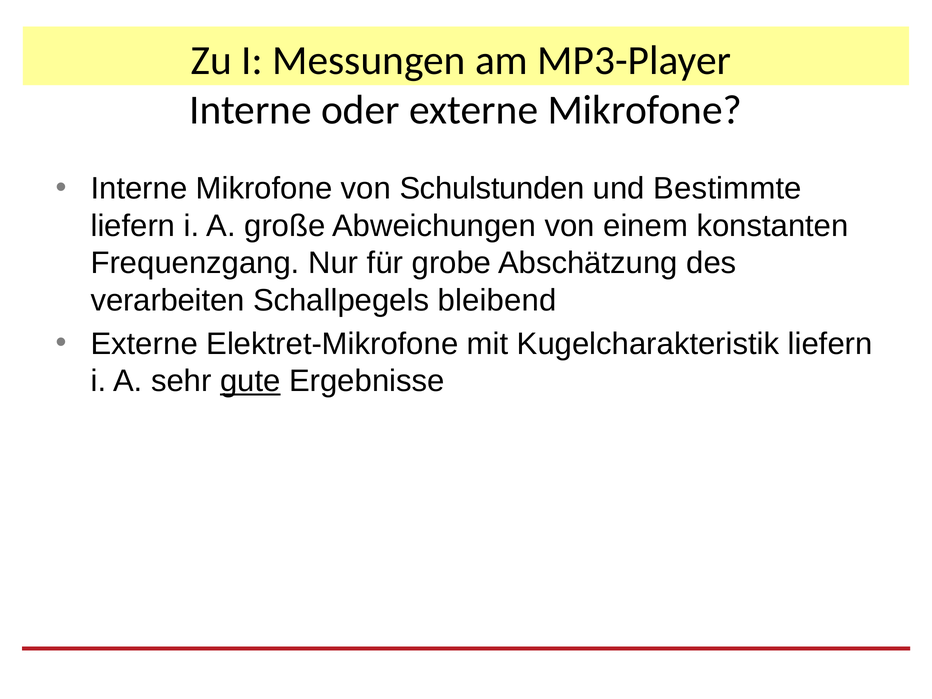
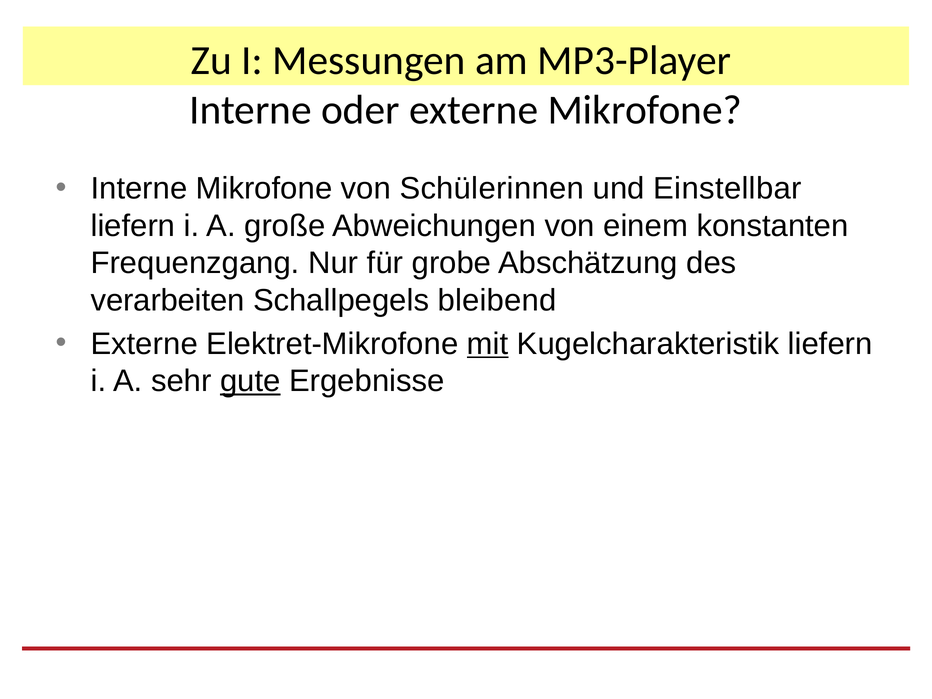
Schulstunden: Schulstunden -> Schülerinnen (492, 189)
Bestimmte: Bestimmte -> Einstellbar (727, 189)
mit underline: none -> present (488, 344)
